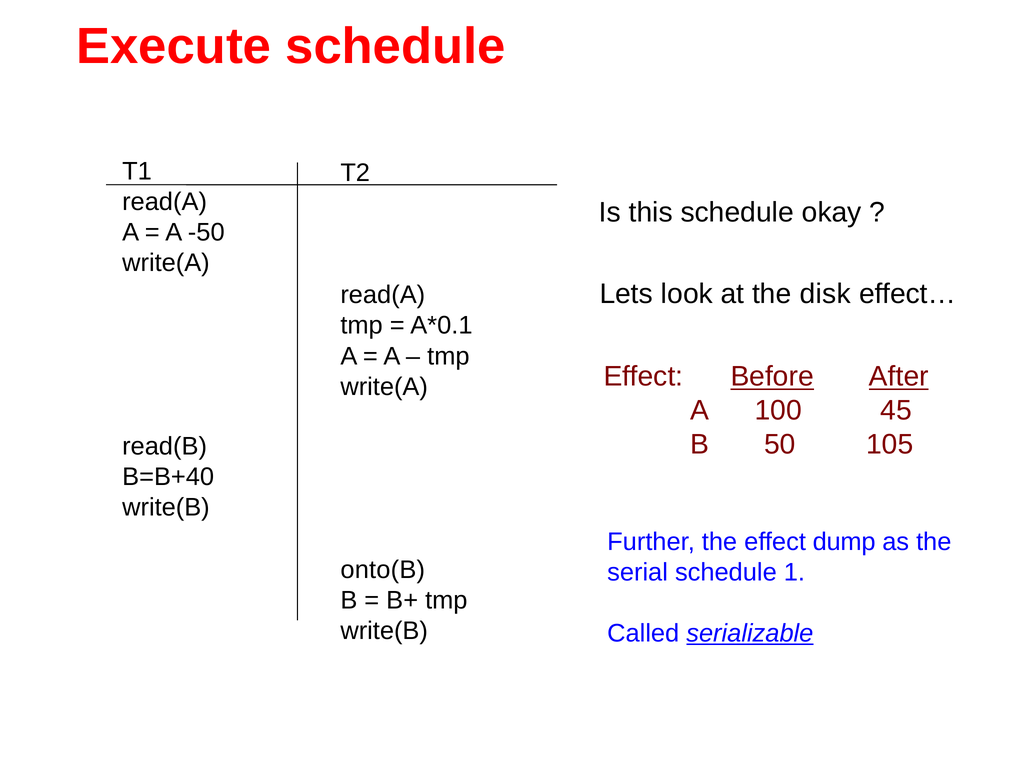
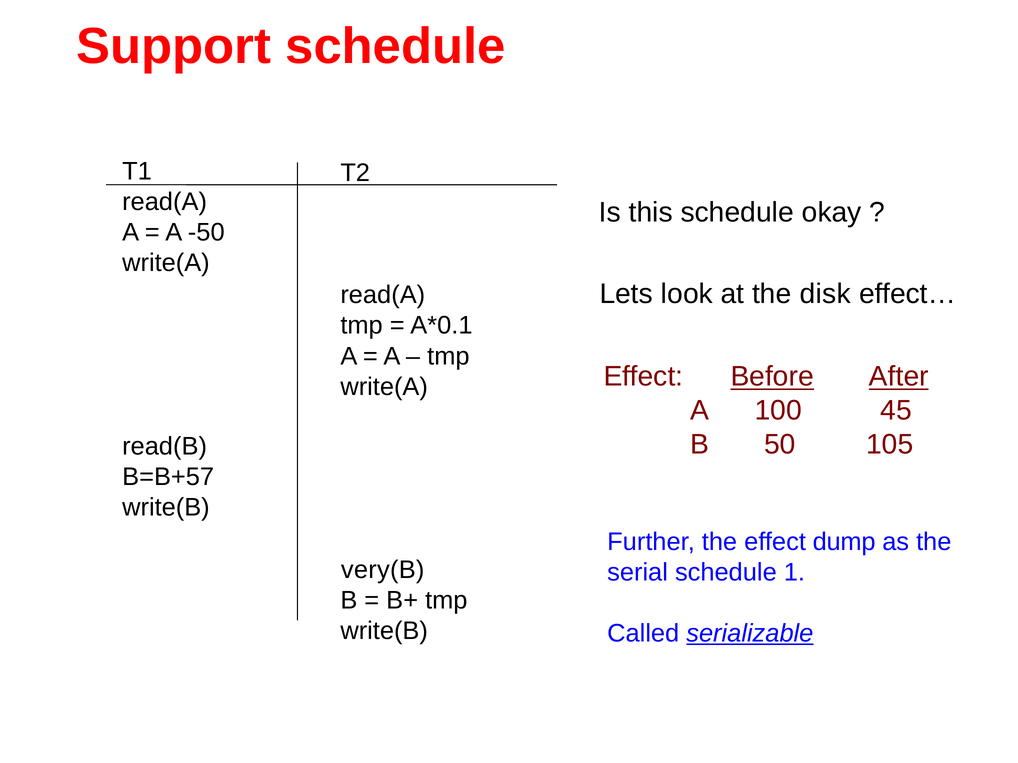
Execute: Execute -> Support (174, 46)
B=B+40: B=B+40 -> B=B+57 (168, 477)
onto(B: onto(B -> very(B (383, 570)
